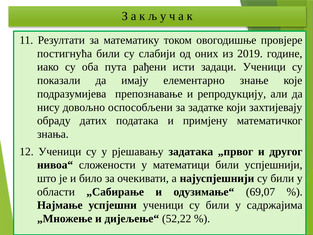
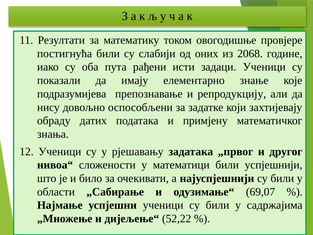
2019: 2019 -> 2068 (250, 54)
